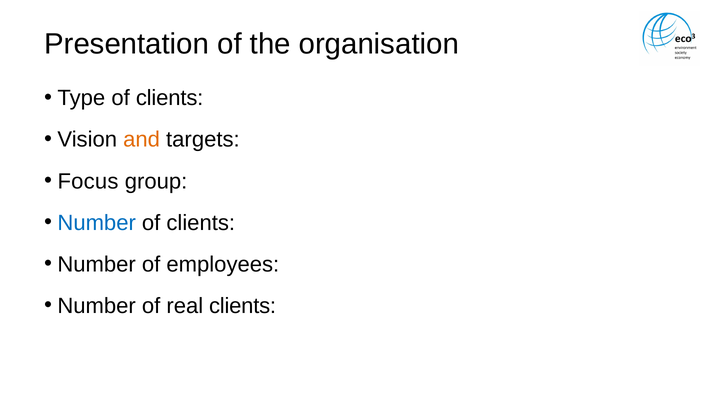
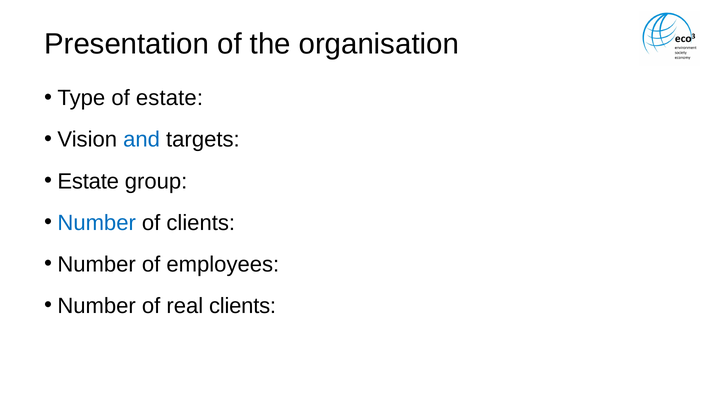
Type of clients: clients -> estate (169, 98)
and colour: orange -> blue (142, 140)
Focus: Focus -> Estate (88, 181)
